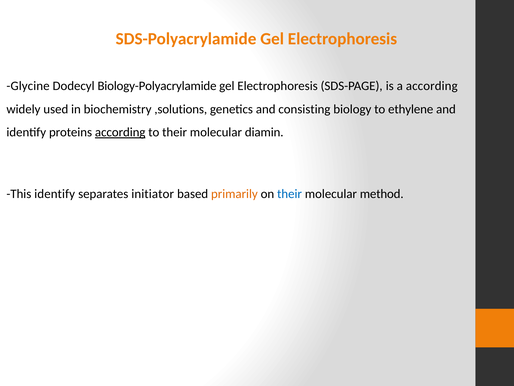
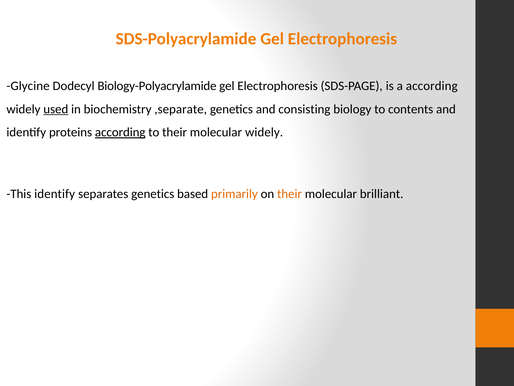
used underline: none -> present (56, 109)
,solutions: ,solutions -> ,separate (181, 109)
ethylene: ethylene -> contents (411, 109)
molecular diamin: diamin -> widely (264, 132)
separates initiator: initiator -> genetics (153, 194)
their colour: blue -> orange (290, 194)
method: method -> brilliant (382, 194)
